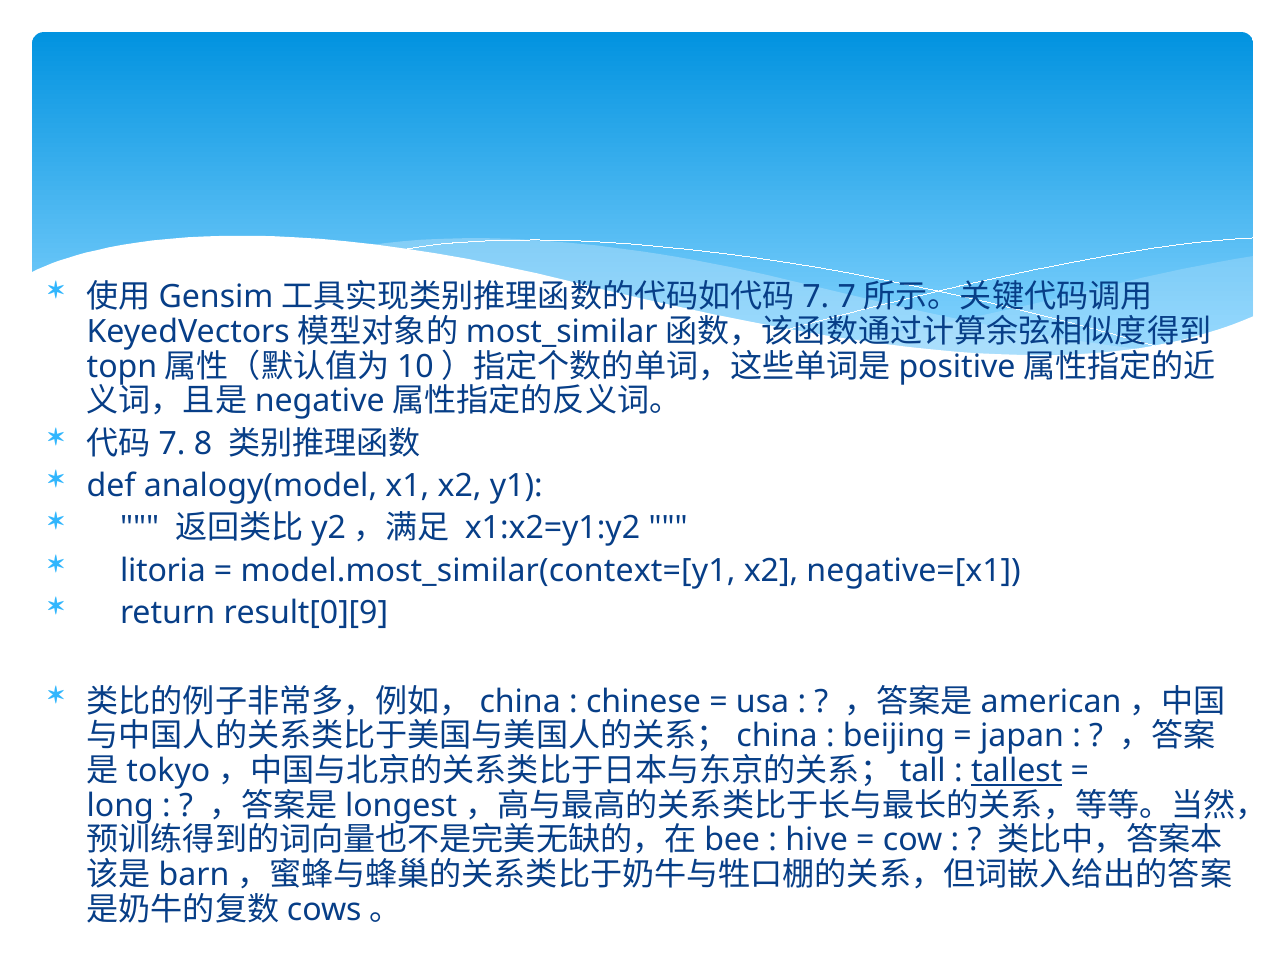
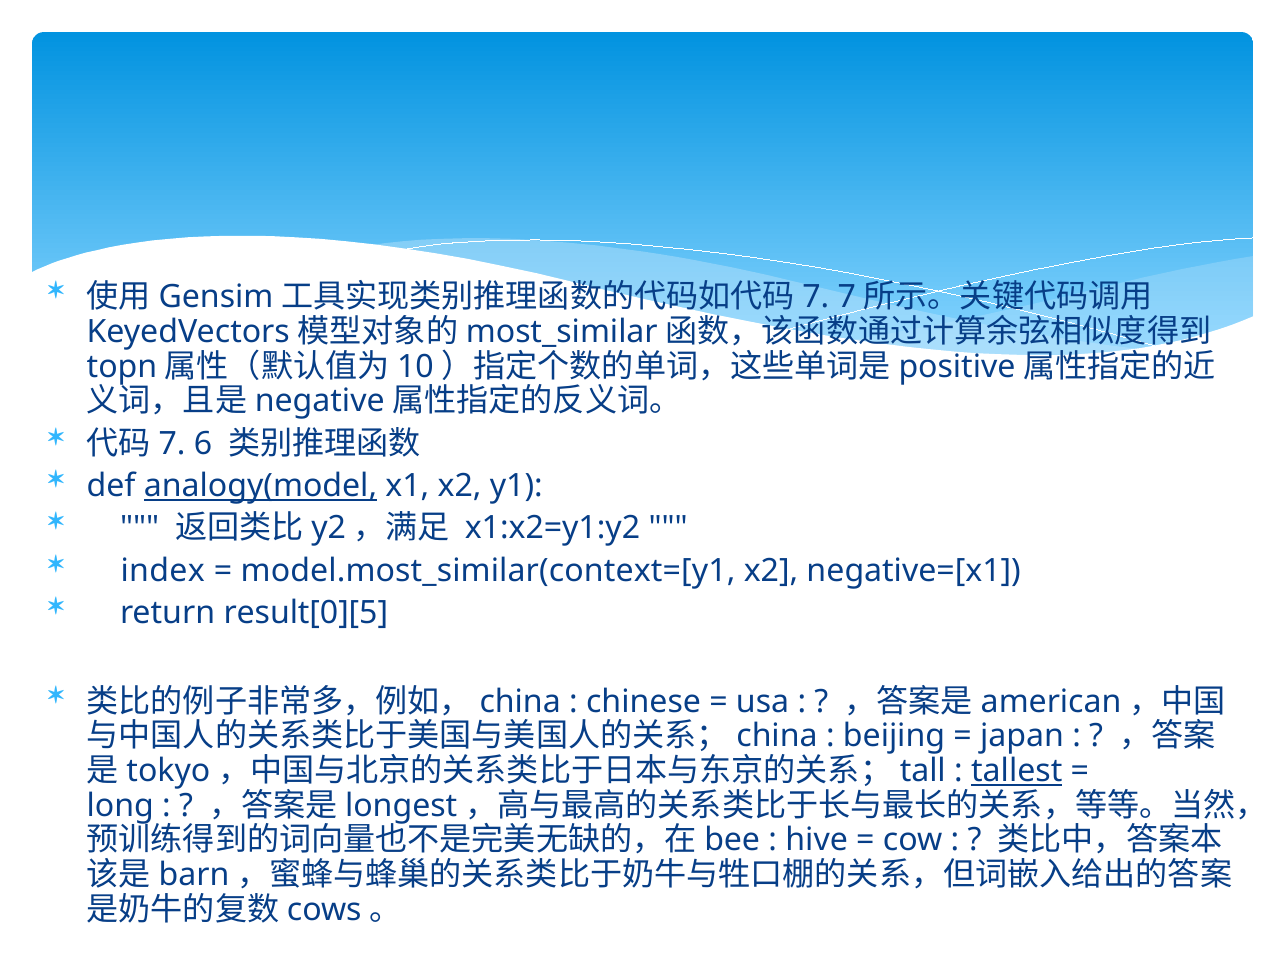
8: 8 -> 6 (203, 444)
analogy(model underline: none -> present (260, 486)
litoria: litoria -> index (163, 571)
result[0][9: result[0][9 -> result[0][5 (306, 613)
